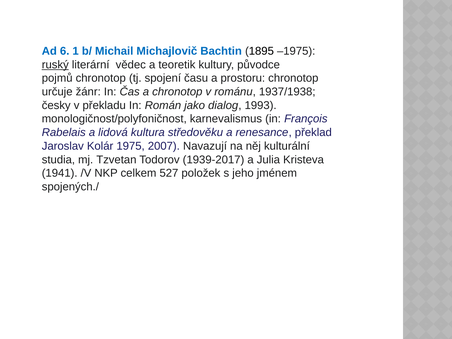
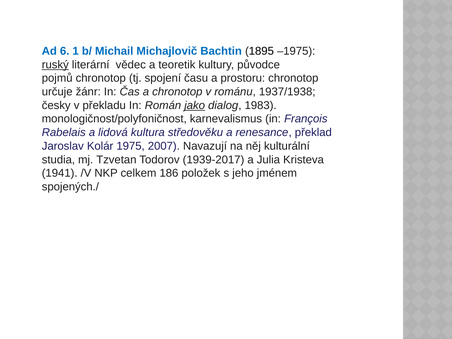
jako underline: none -> present (195, 105)
1993: 1993 -> 1983 (261, 105)
527: 527 -> 186 (169, 173)
